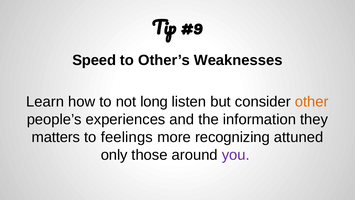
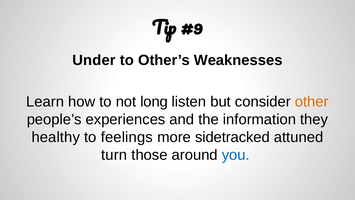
Speed: Speed -> Under (94, 60)
matters: matters -> healthy (56, 137)
recognizing: recognizing -> sidetracked (232, 137)
only: only -> turn (114, 155)
you colour: purple -> blue (236, 155)
